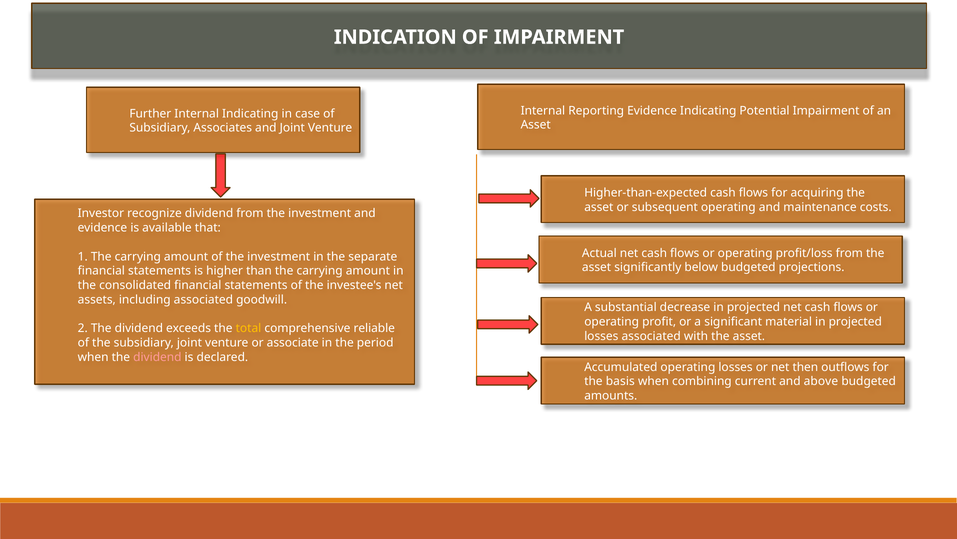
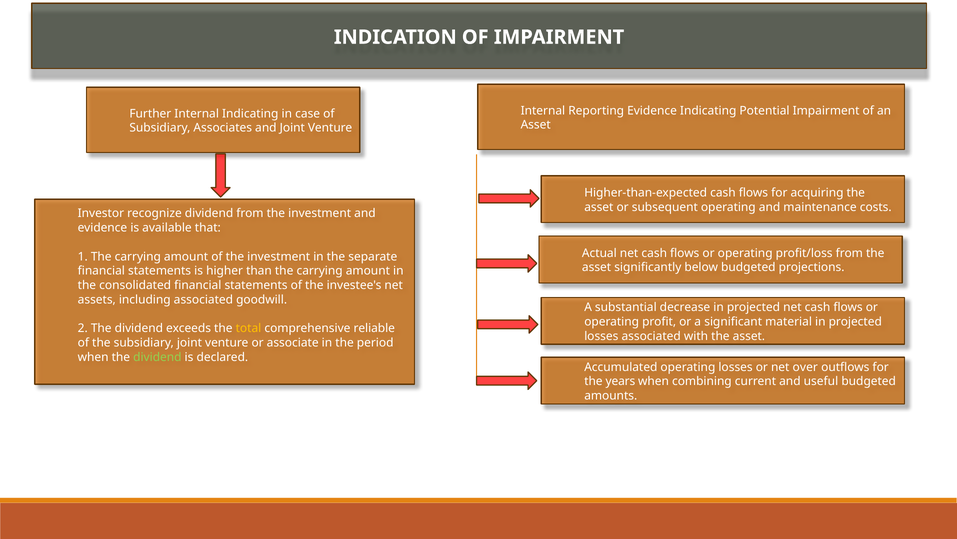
dividend colour: pink -> light green (157, 357)
then: then -> over (805, 367)
basis: basis -> years (620, 381)
above: above -> useful (821, 381)
